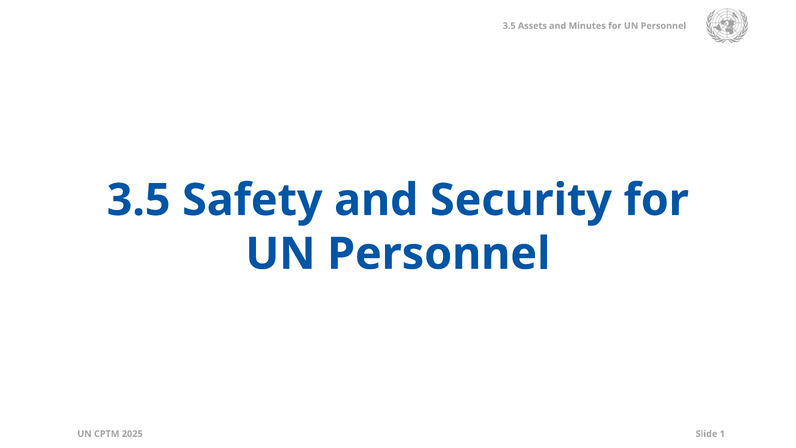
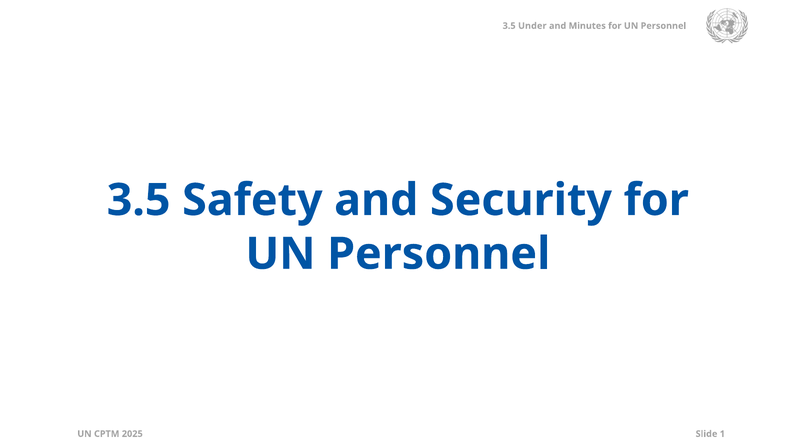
Assets: Assets -> Under (532, 26)
